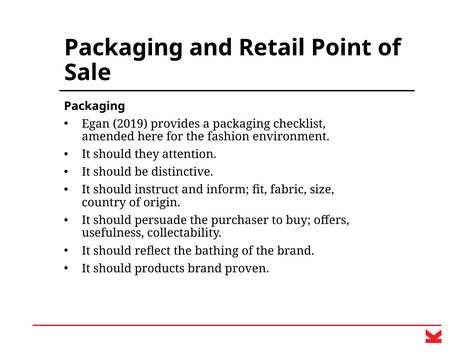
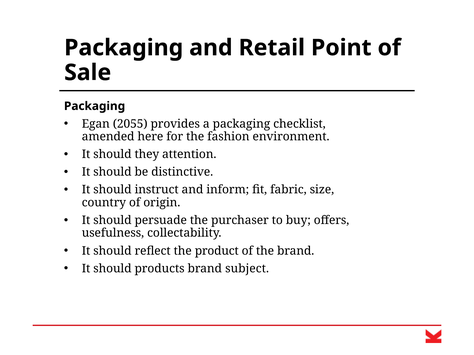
2019: 2019 -> 2055 (130, 124)
bathing: bathing -> product (217, 251)
proven: proven -> subject (247, 269)
